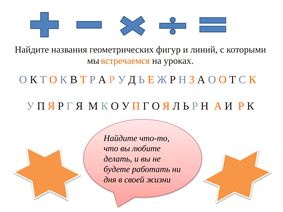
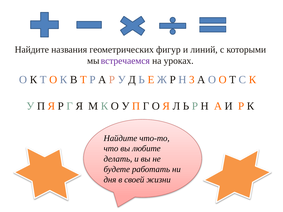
встречаемся colour: orange -> purple (125, 61)
